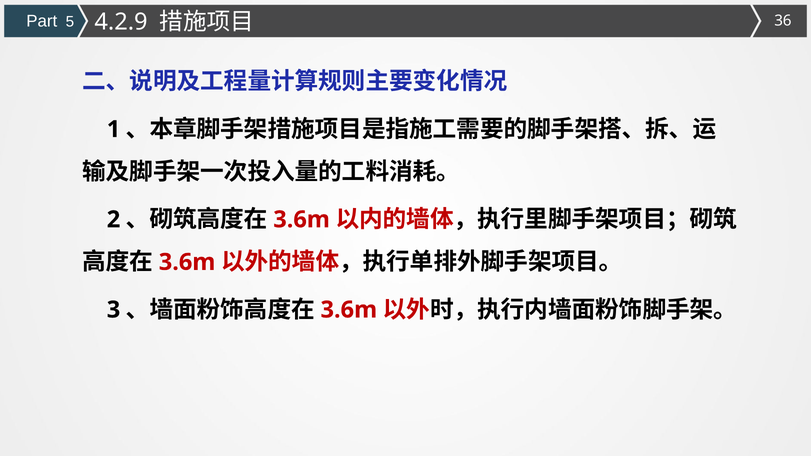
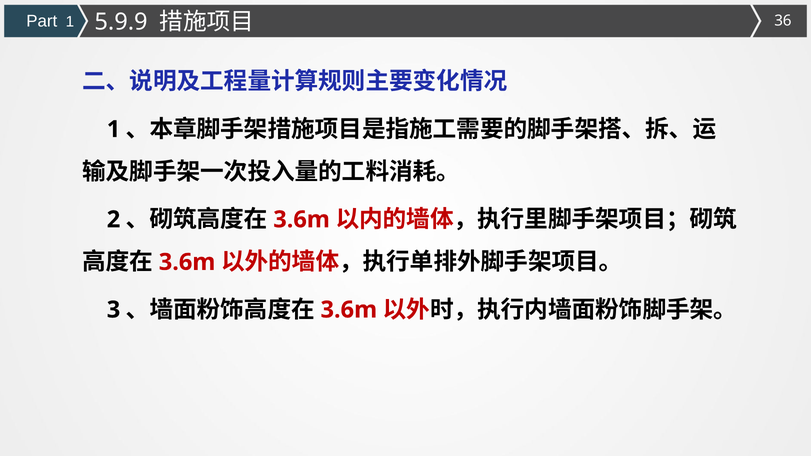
Part 5: 5 -> 1 (70, 22)
4.2.9: 4.2.9 -> 5.9.9 (121, 22)
